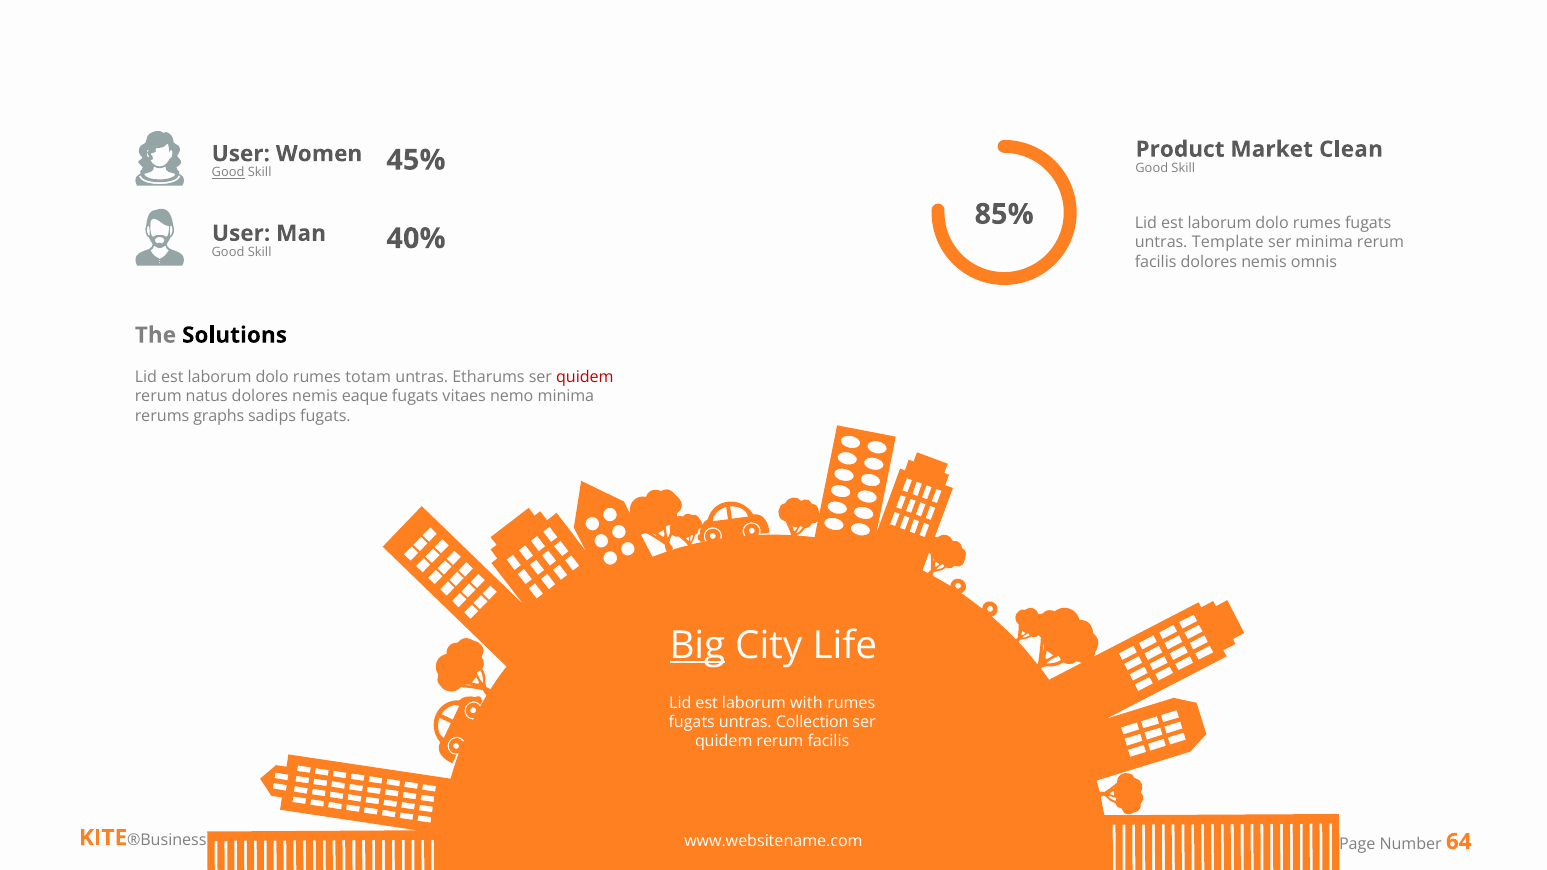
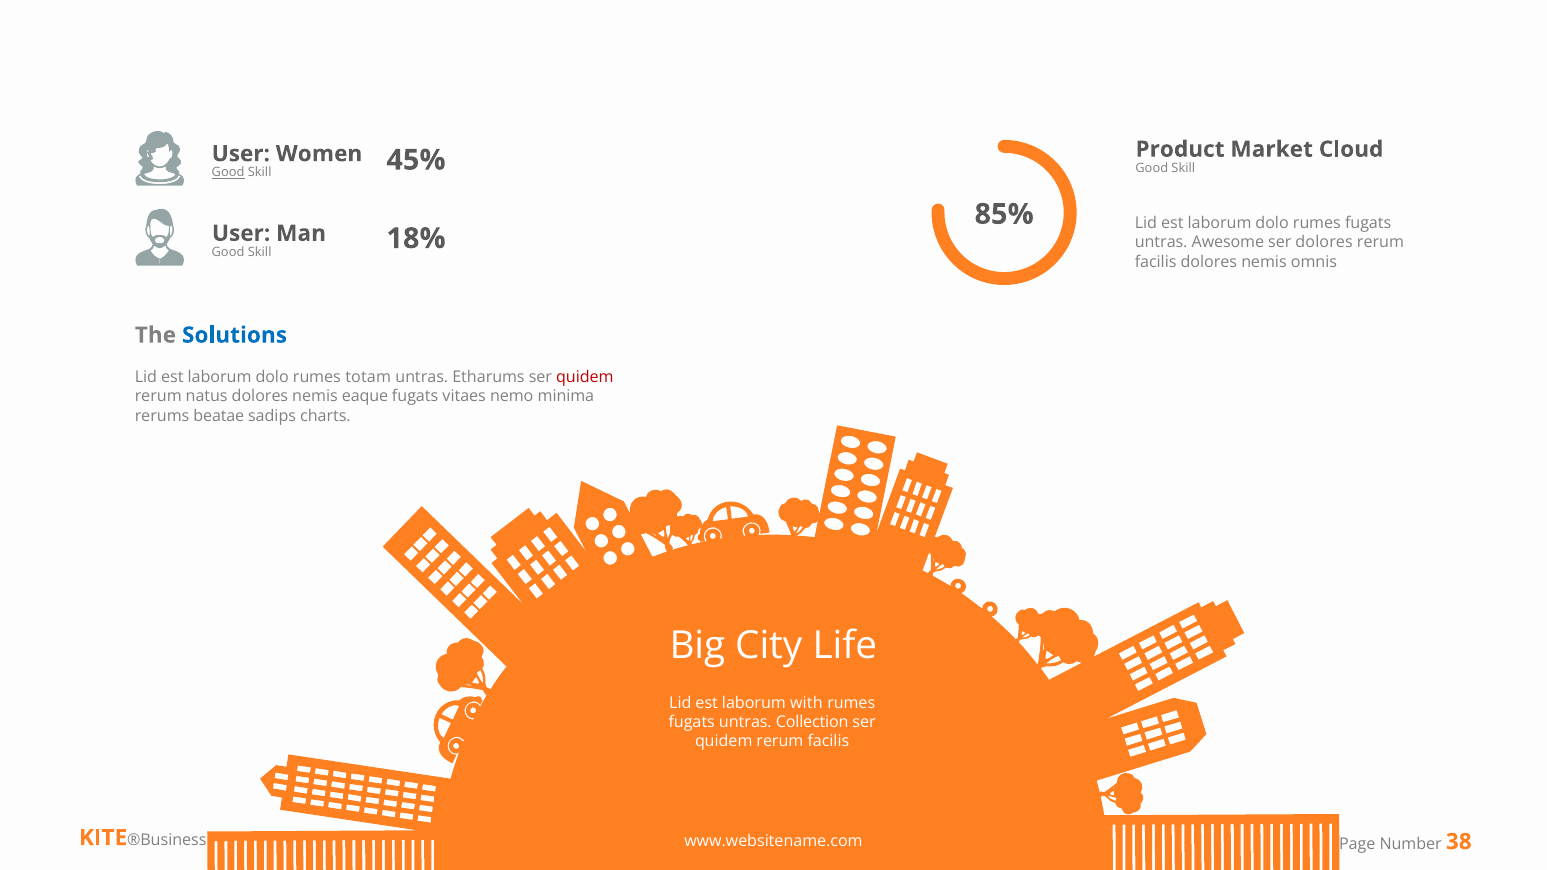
Clean: Clean -> Cloud (1351, 149)
40%: 40% -> 18% (416, 239)
Template: Template -> Awesome (1228, 242)
ser minima: minima -> dolores (1324, 242)
Solutions colour: black -> blue (234, 335)
graphs: graphs -> beatae (219, 416)
sadips fugats: fugats -> charts (325, 416)
Big underline: present -> none (697, 645)
64: 64 -> 38 (1459, 842)
